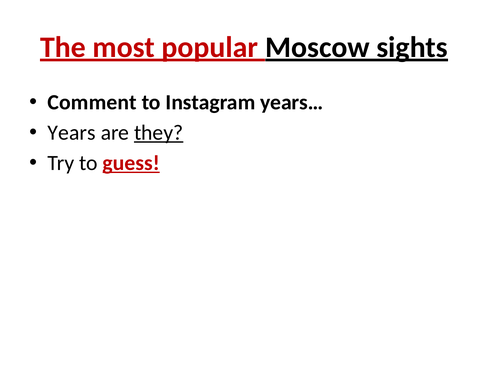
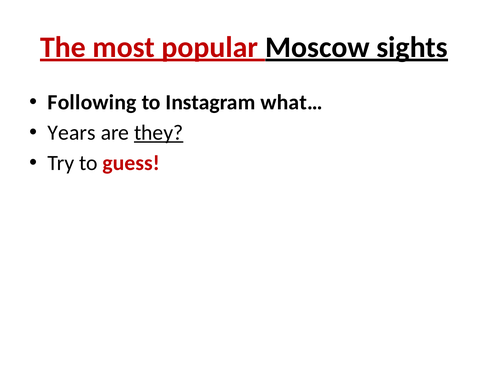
Comment: Comment -> Following (92, 102)
years…: years… -> what… (291, 102)
guess underline: present -> none (131, 163)
